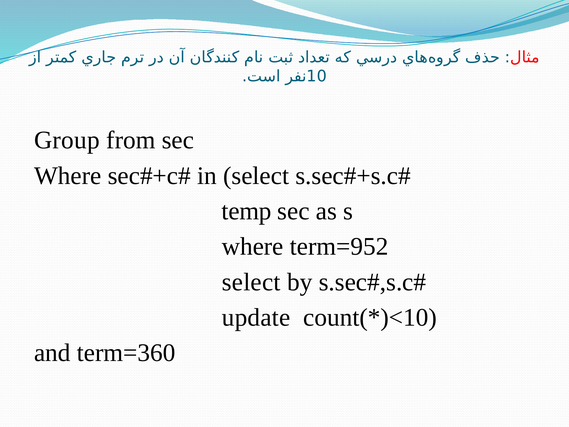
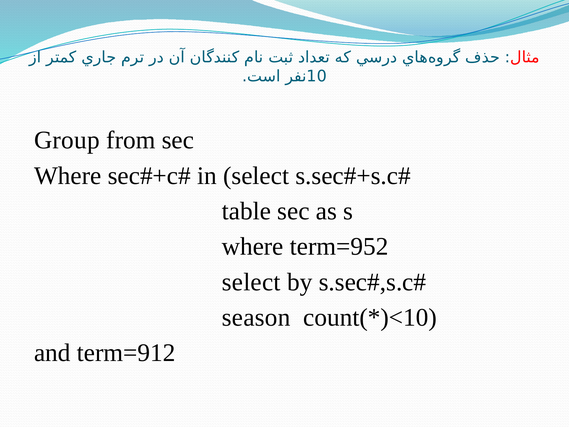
temp: temp -> table (246, 211)
update: update -> season (256, 317)
term=360: term=360 -> term=912 (126, 353)
